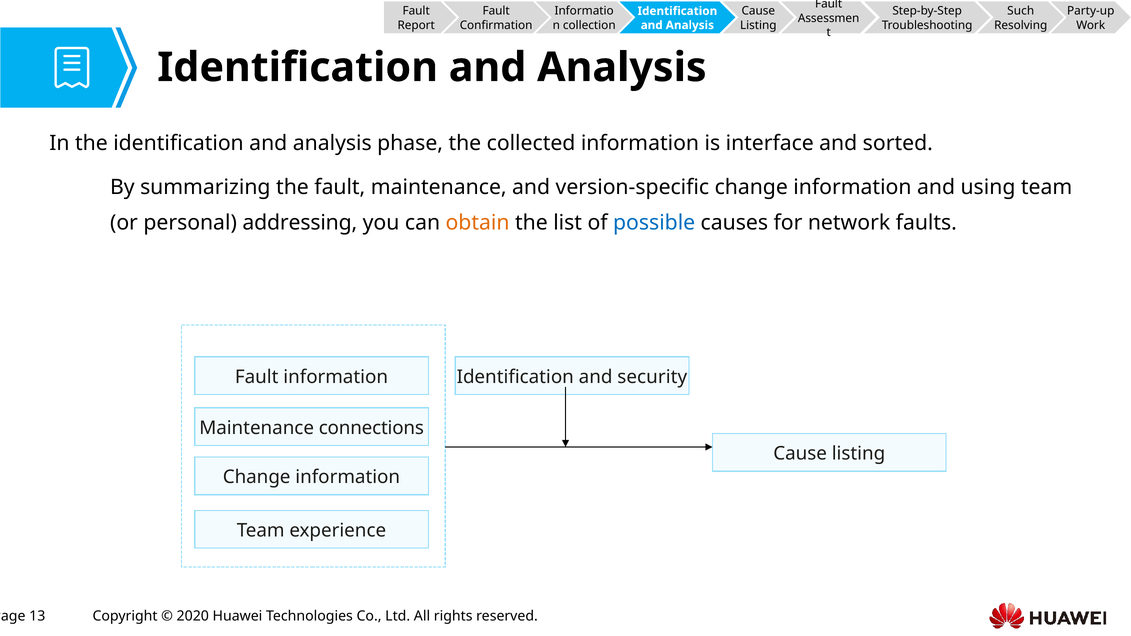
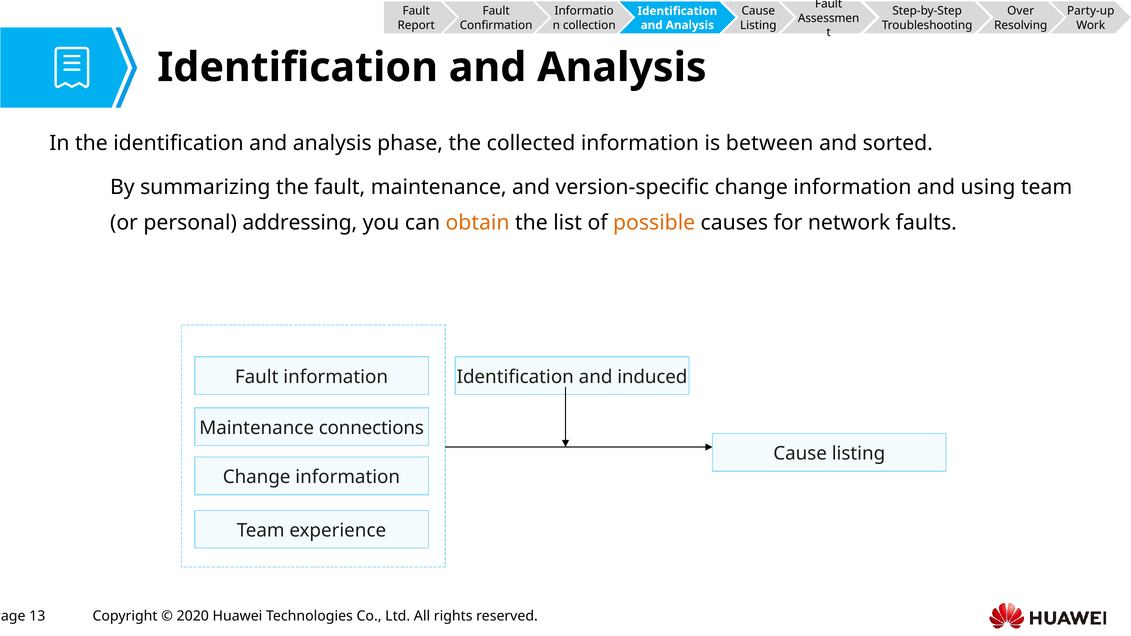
Such: Such -> Over (1021, 11)
interface: interface -> between (770, 143)
possible colour: blue -> orange (654, 223)
security: security -> induced (652, 377)
